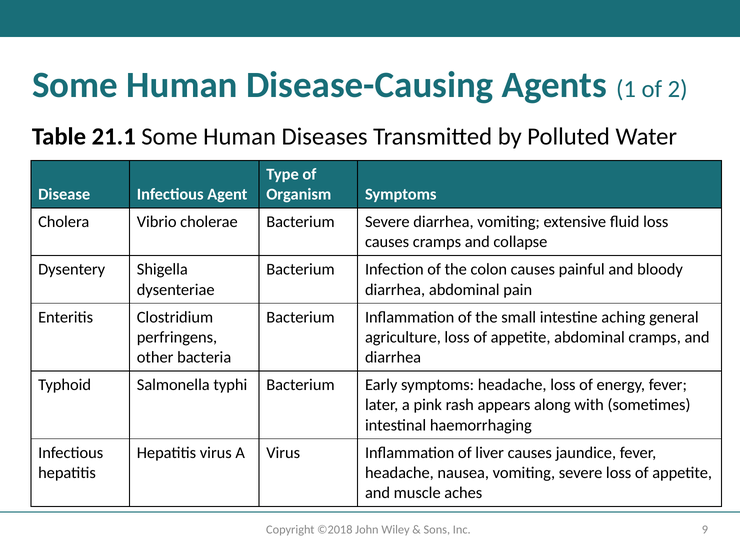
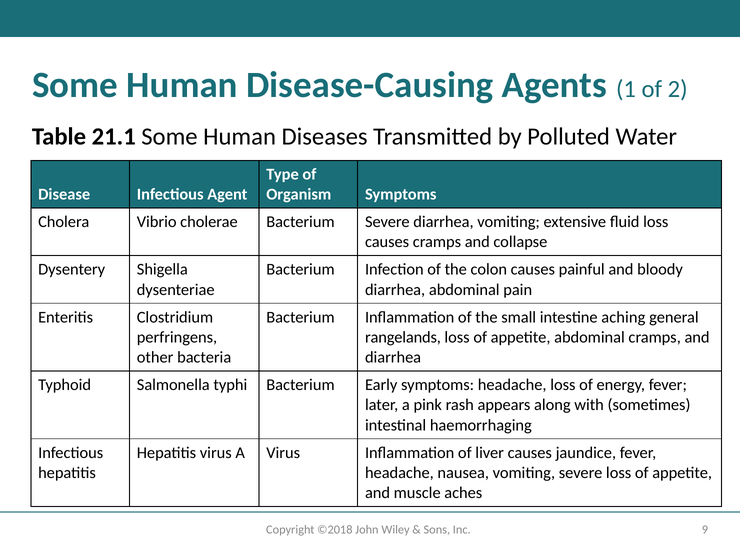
agriculture: agriculture -> rangelands (403, 337)
